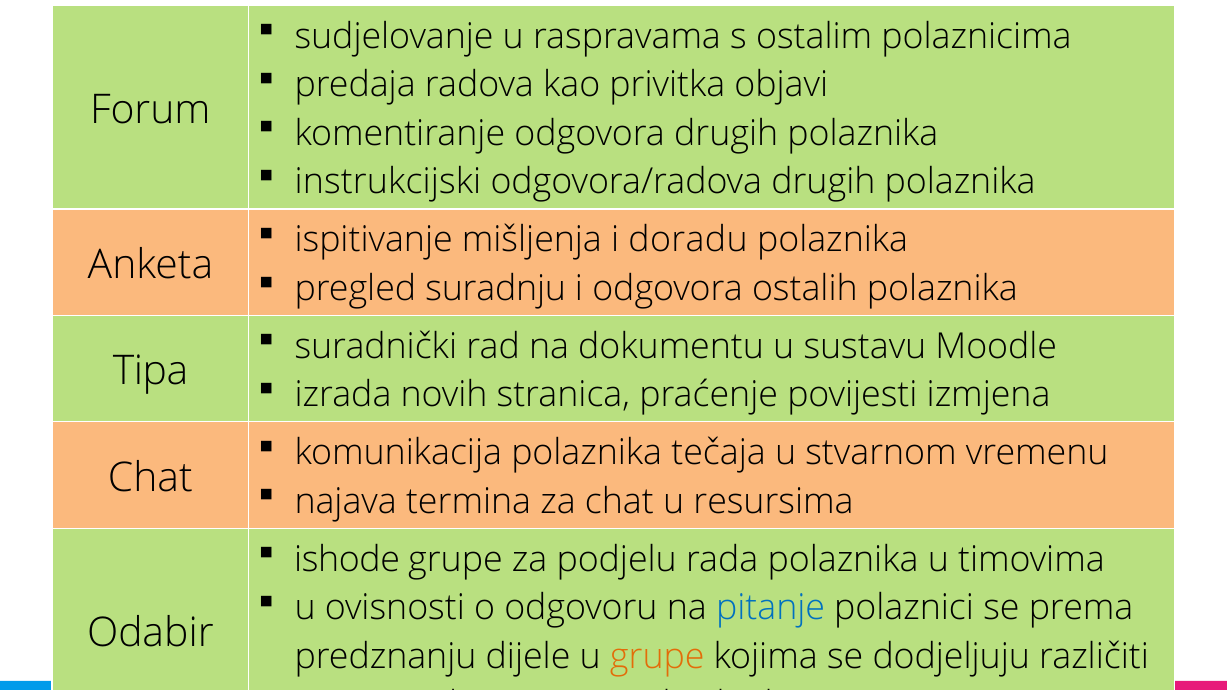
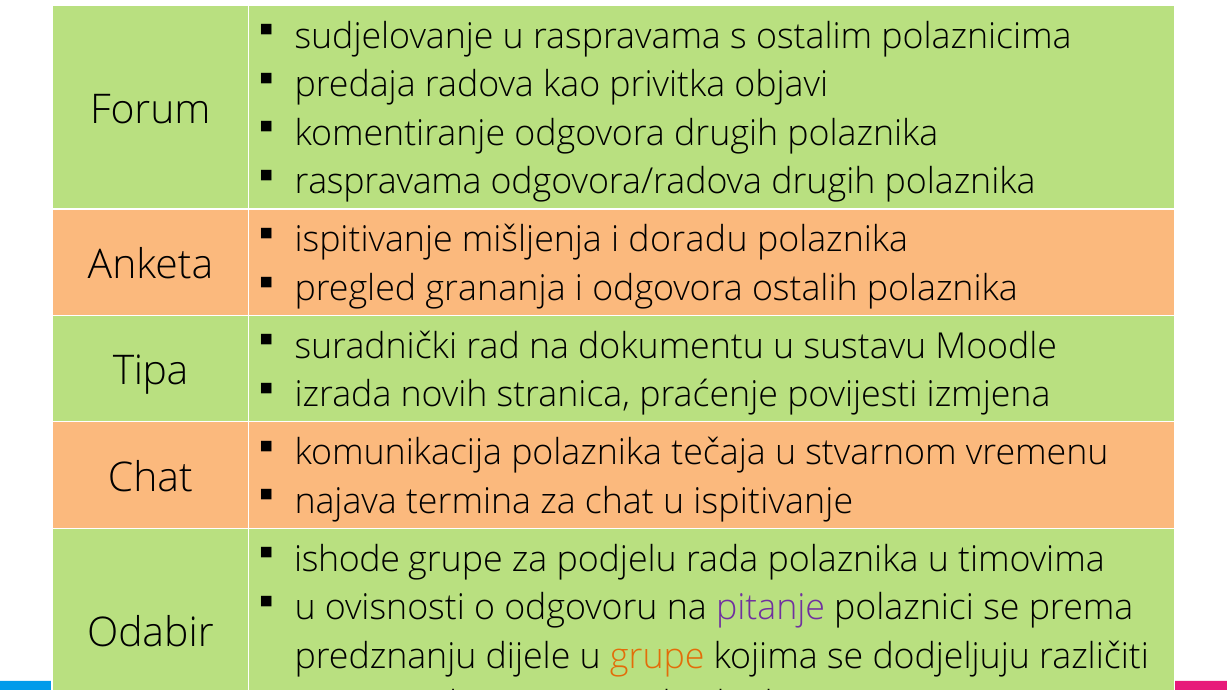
instrukcijski: instrukcijski -> raspravama (388, 182)
suradnju: suradnju -> grananja (496, 289)
u resursima: resursima -> ispitivanje (773, 502)
pitanje colour: blue -> purple (771, 608)
